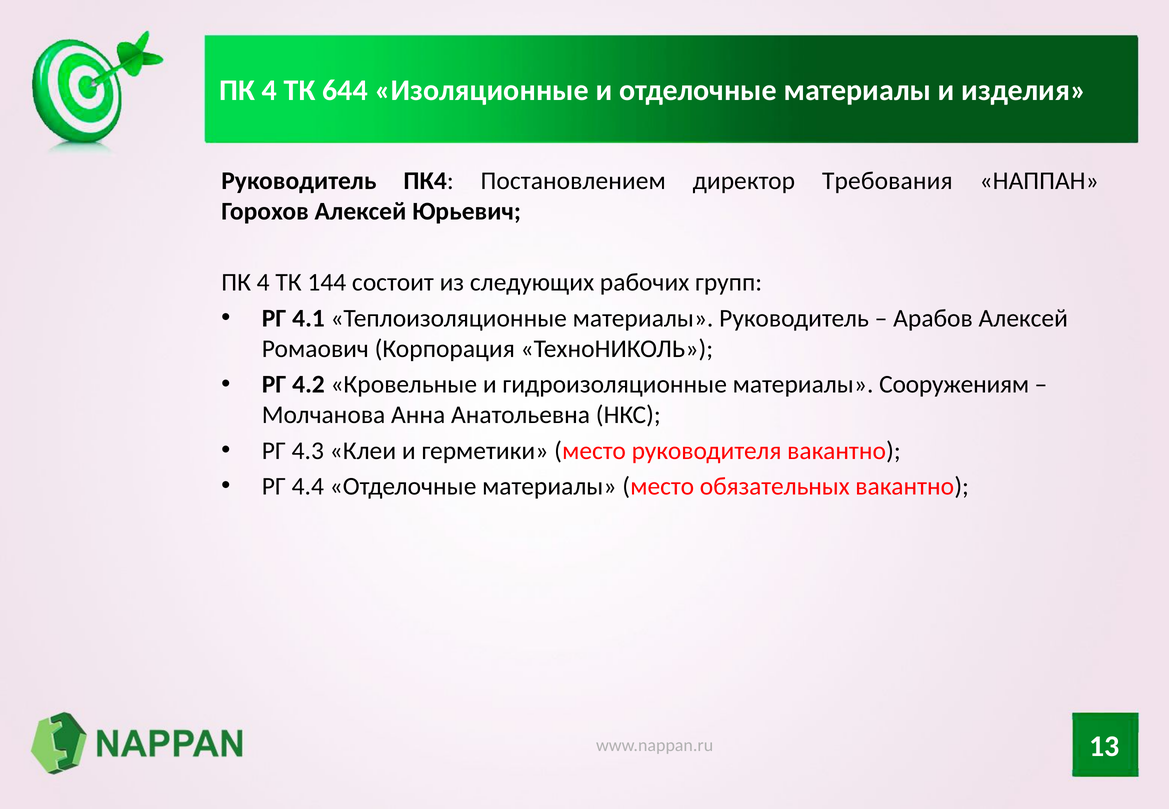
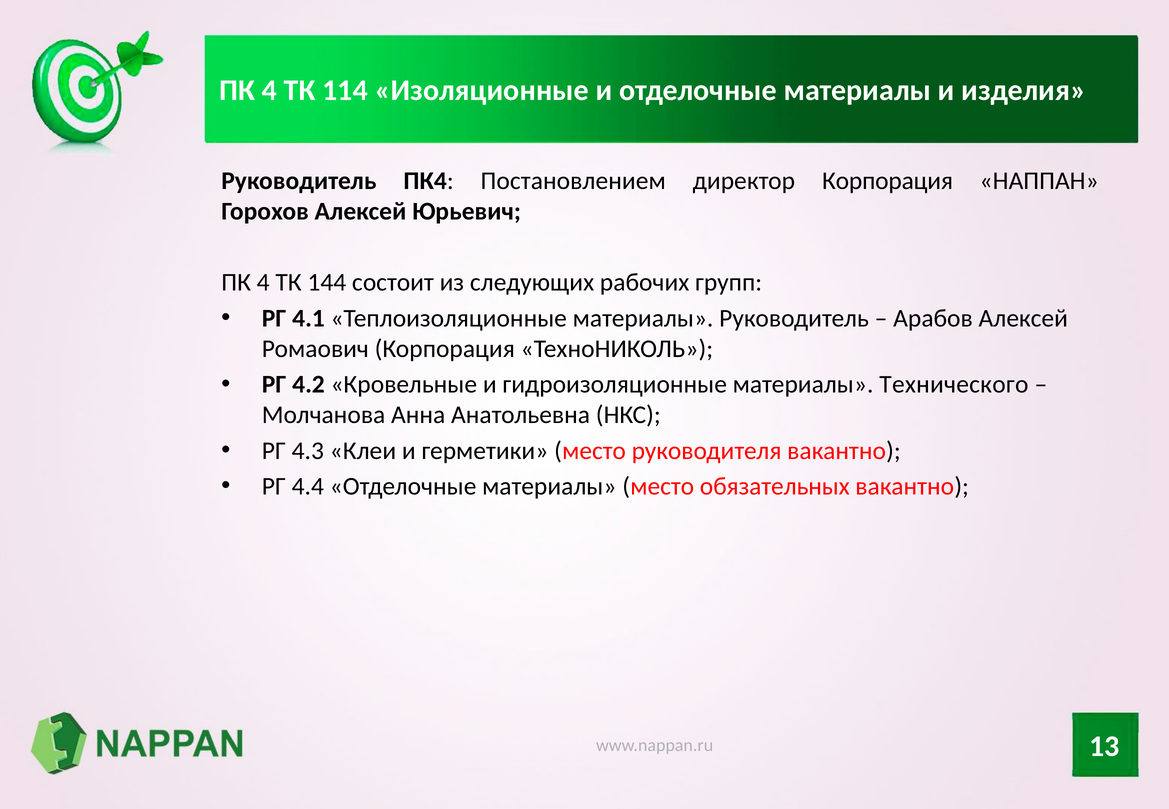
644: 644 -> 114 (345, 91)
директор Требования: Требования -> Корпорация (888, 181)
Сооружениям: Сооружениям -> Технического (954, 385)
